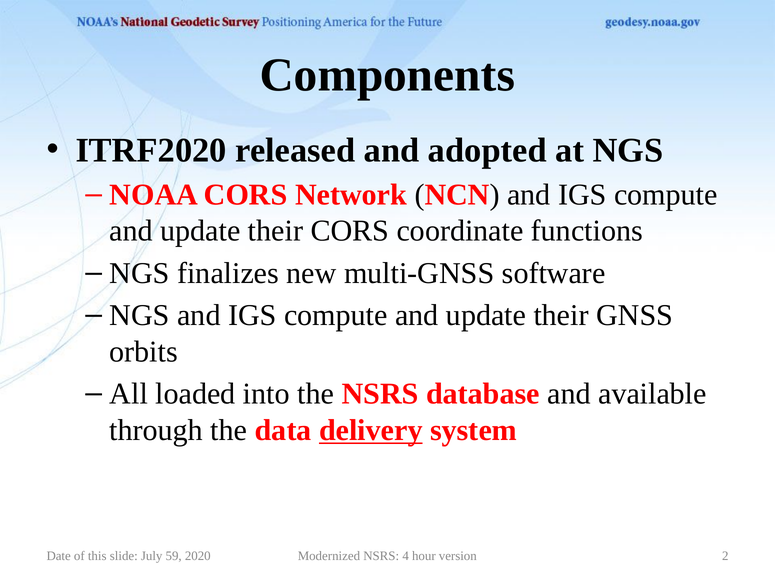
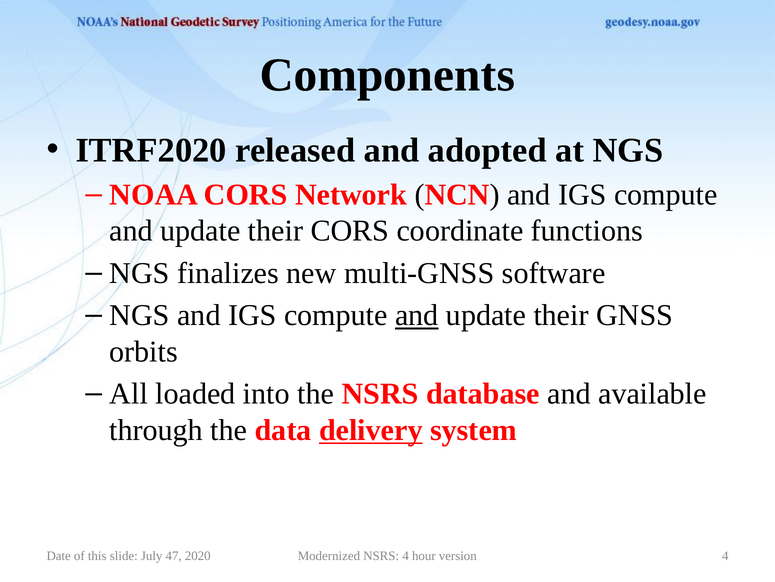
and underline: none -> present (417, 315)
59: 59 -> 47 (174, 555)
version 2: 2 -> 4 (725, 555)
